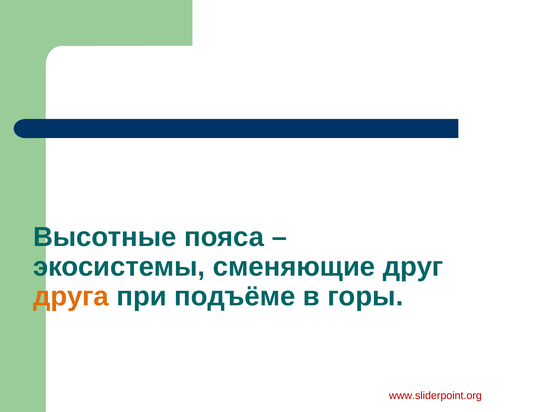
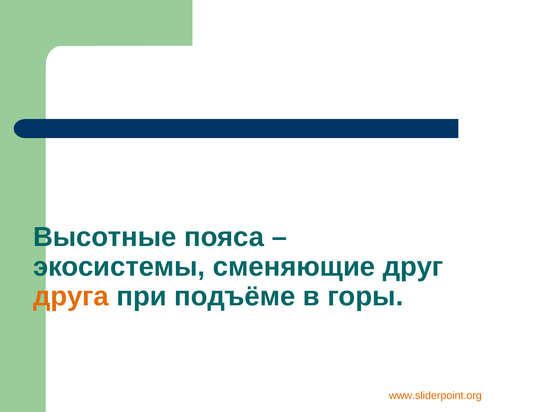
www.sliderpoint.org colour: red -> orange (435, 396)
